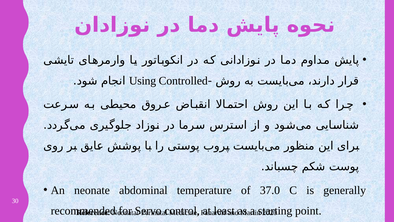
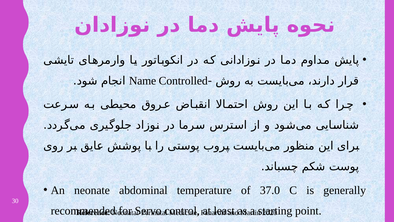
Using: Using -> Name (143, 81)
